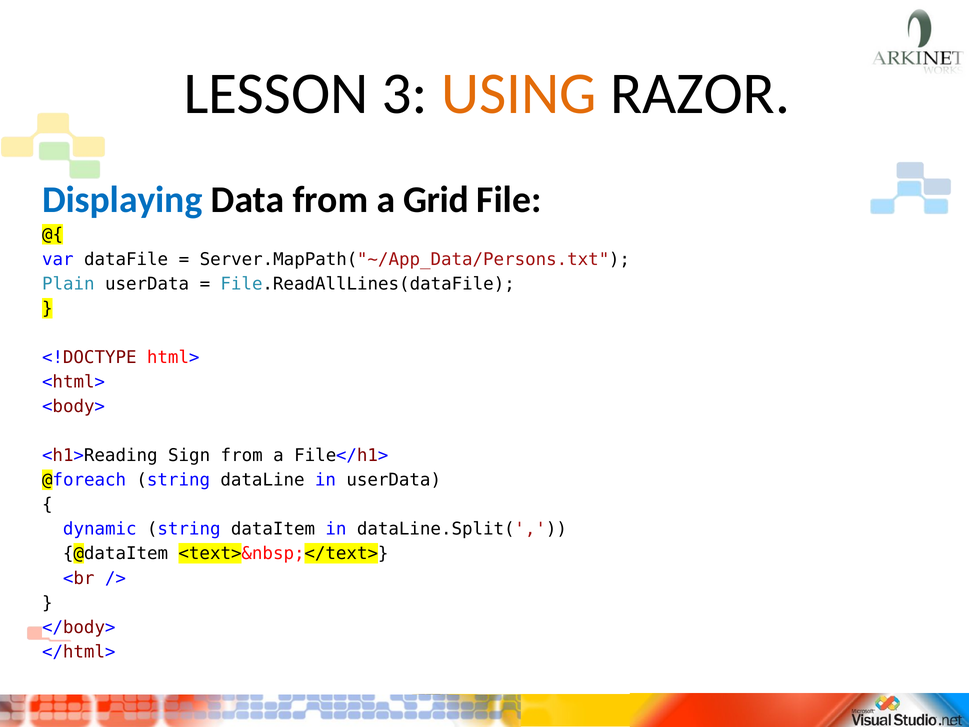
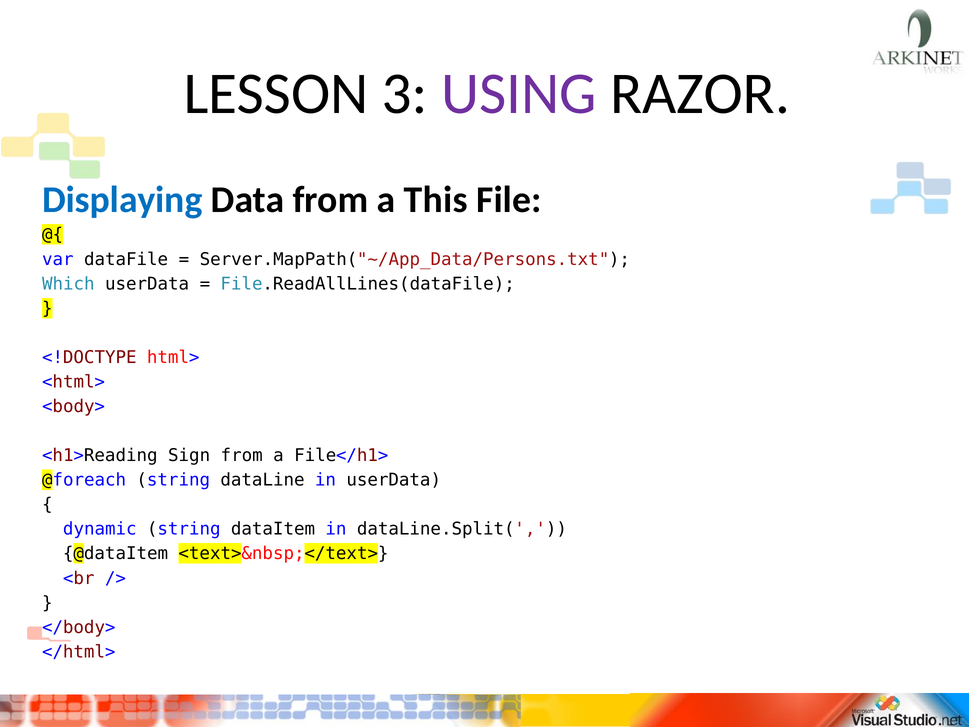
USING colour: orange -> purple (519, 94)
Grid: Grid -> This (436, 200)
Plain: Plain -> Which (68, 284)
